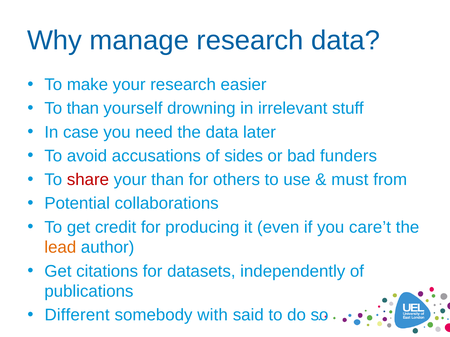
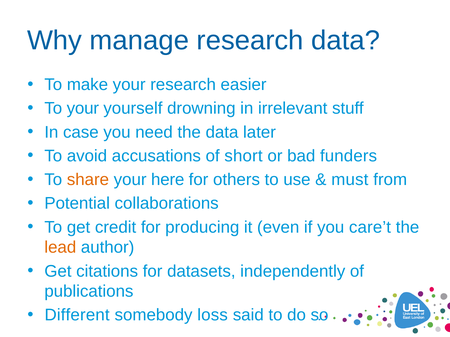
To than: than -> your (83, 109)
sides: sides -> short (244, 156)
share colour: red -> orange (88, 180)
your than: than -> here (168, 180)
with: with -> loss (213, 316)
